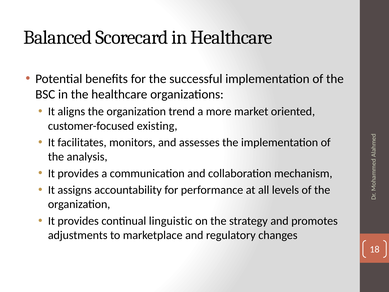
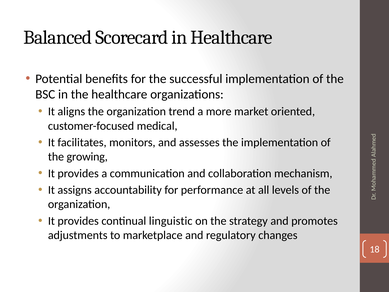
existing: existing -> medical (157, 126)
analysis: analysis -> growing (87, 157)
